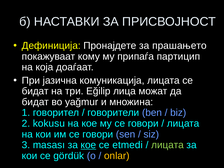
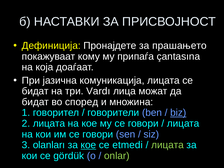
партицип: партицип -> çantasına (178, 56)
Eğilip: Eğilip -> Vardı (98, 91)
yağmur: yağmur -> според (82, 102)
biz underline: none -> present (178, 113)
2 kokusu: kokusu -> лицата (49, 123)
masası: masası -> olanları (49, 145)
onlar colour: yellow -> light green (117, 156)
